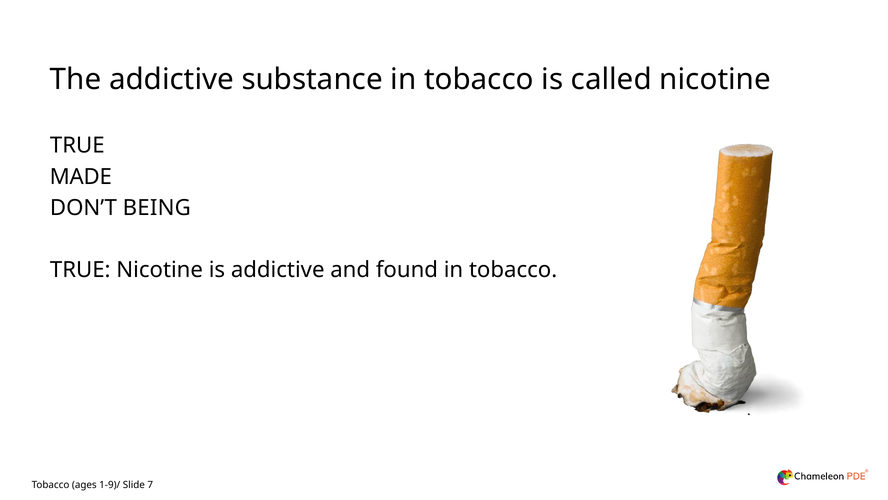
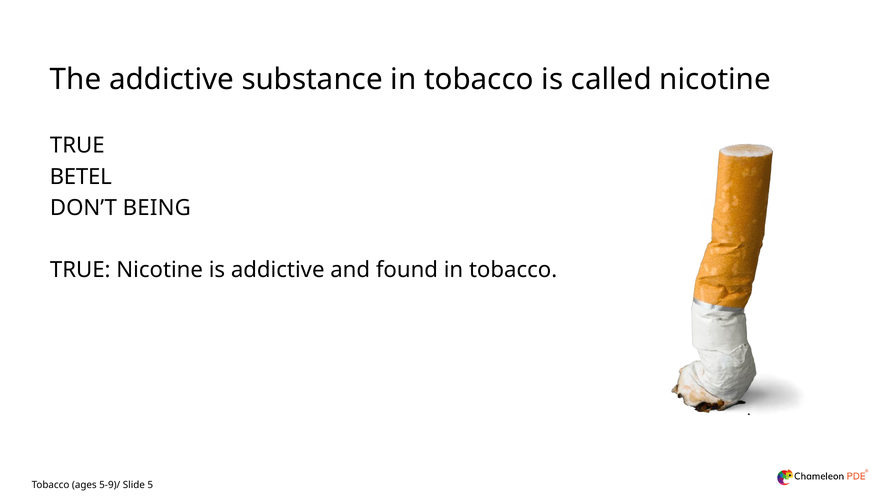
MADE: MADE -> BETEL (81, 177)
1-9)/: 1-9)/ -> 5-9)/ (110, 484)
7: 7 -> 5 (150, 484)
